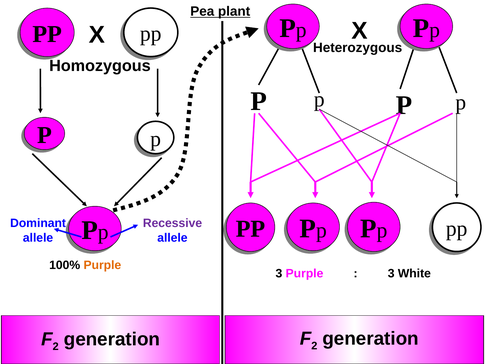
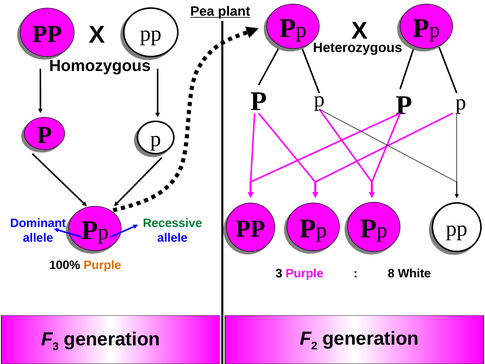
Recessive colour: purple -> green (172, 223)
3: 3 -> 8 (391, 273)
2: 2 -> 3 (56, 346)
